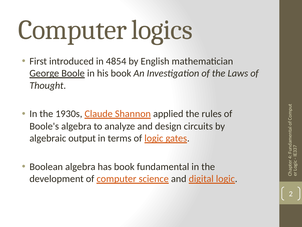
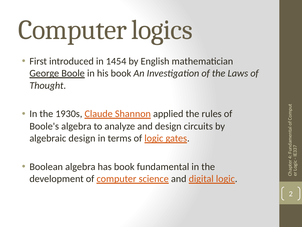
4854: 4854 -> 1454 (116, 61)
algebraic output: output -> design (82, 138)
